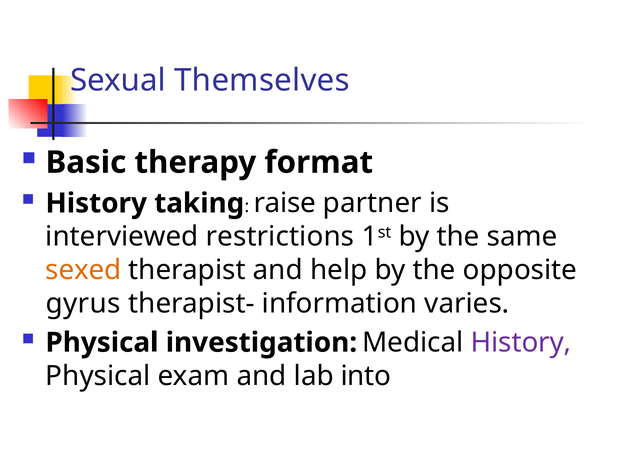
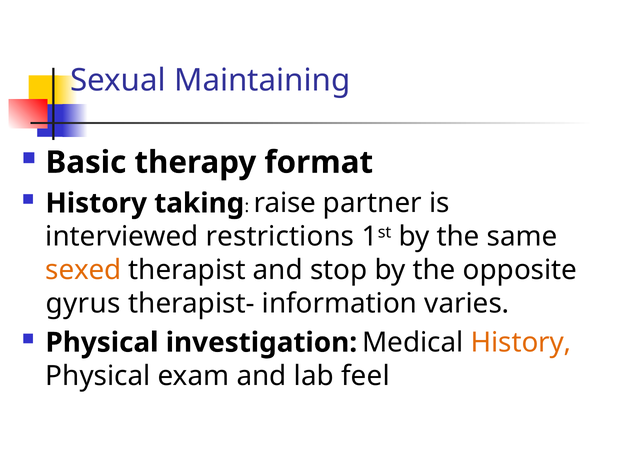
Themselves: Themselves -> Maintaining (262, 81)
help: help -> stop (339, 270)
History colour: purple -> orange (521, 343)
into: into -> feel (366, 376)
